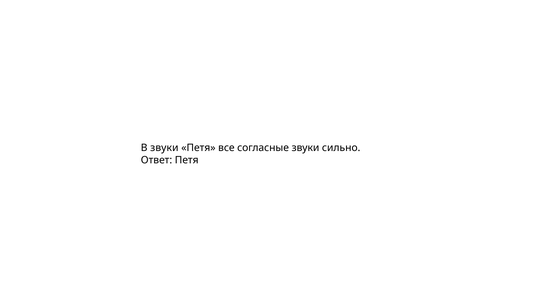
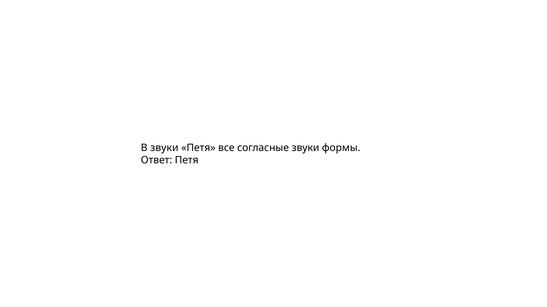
сильно: сильно -> формы (341, 148)
